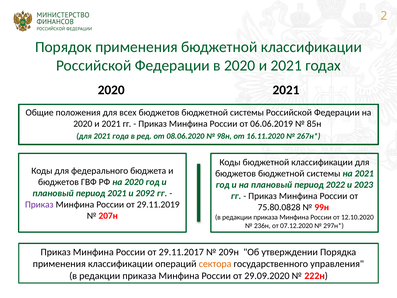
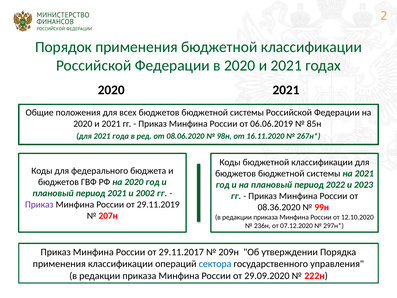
2092: 2092 -> 2002 (145, 193)
75.80.0828: 75.80.0828 -> 08.36.2020 (279, 207)
сектора colour: orange -> blue (215, 264)
